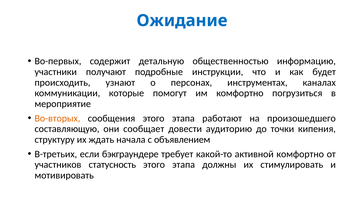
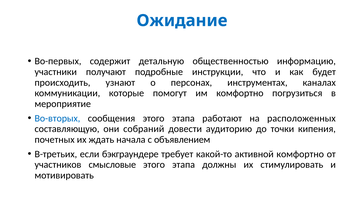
Во-вторых colour: orange -> blue (57, 118)
произошедшего: произошедшего -> расположенных (301, 118)
сообщает: сообщает -> собраний (144, 129)
структуру: структуру -> почетных (55, 139)
статусность: статусность -> смысловые (112, 164)
